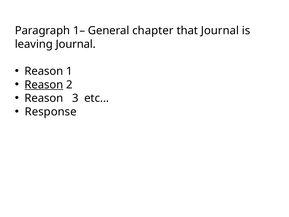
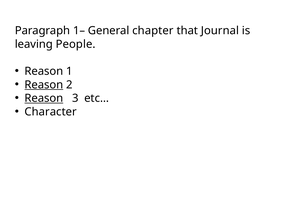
leaving Journal: Journal -> People (76, 44)
Reason underline: none -> present (44, 98)
Response: Response -> Character (51, 112)
